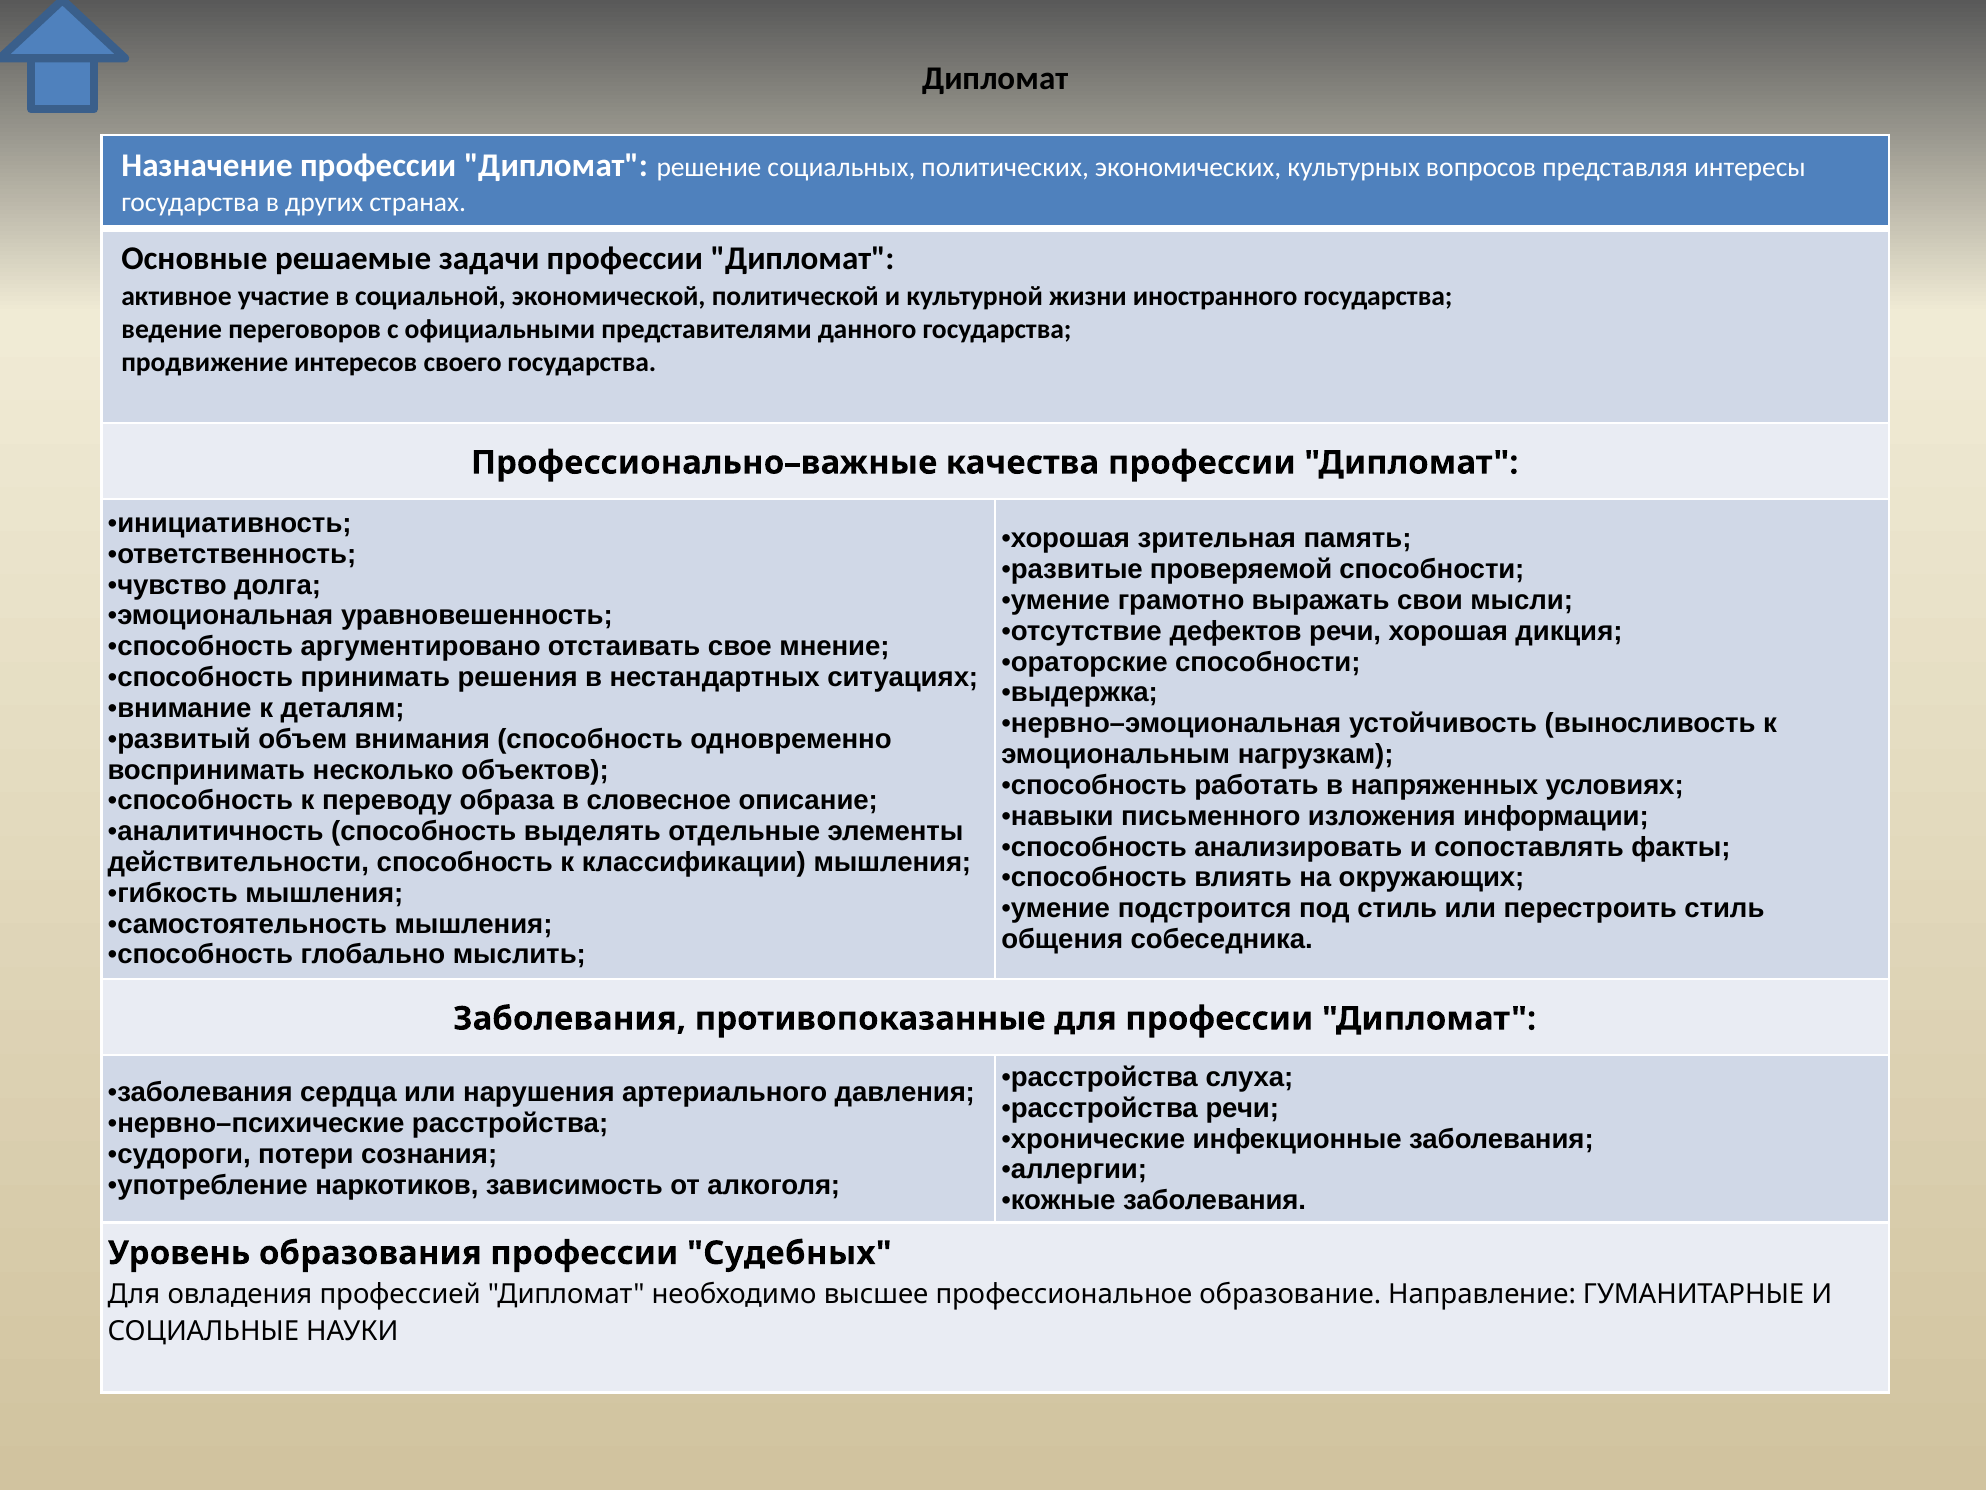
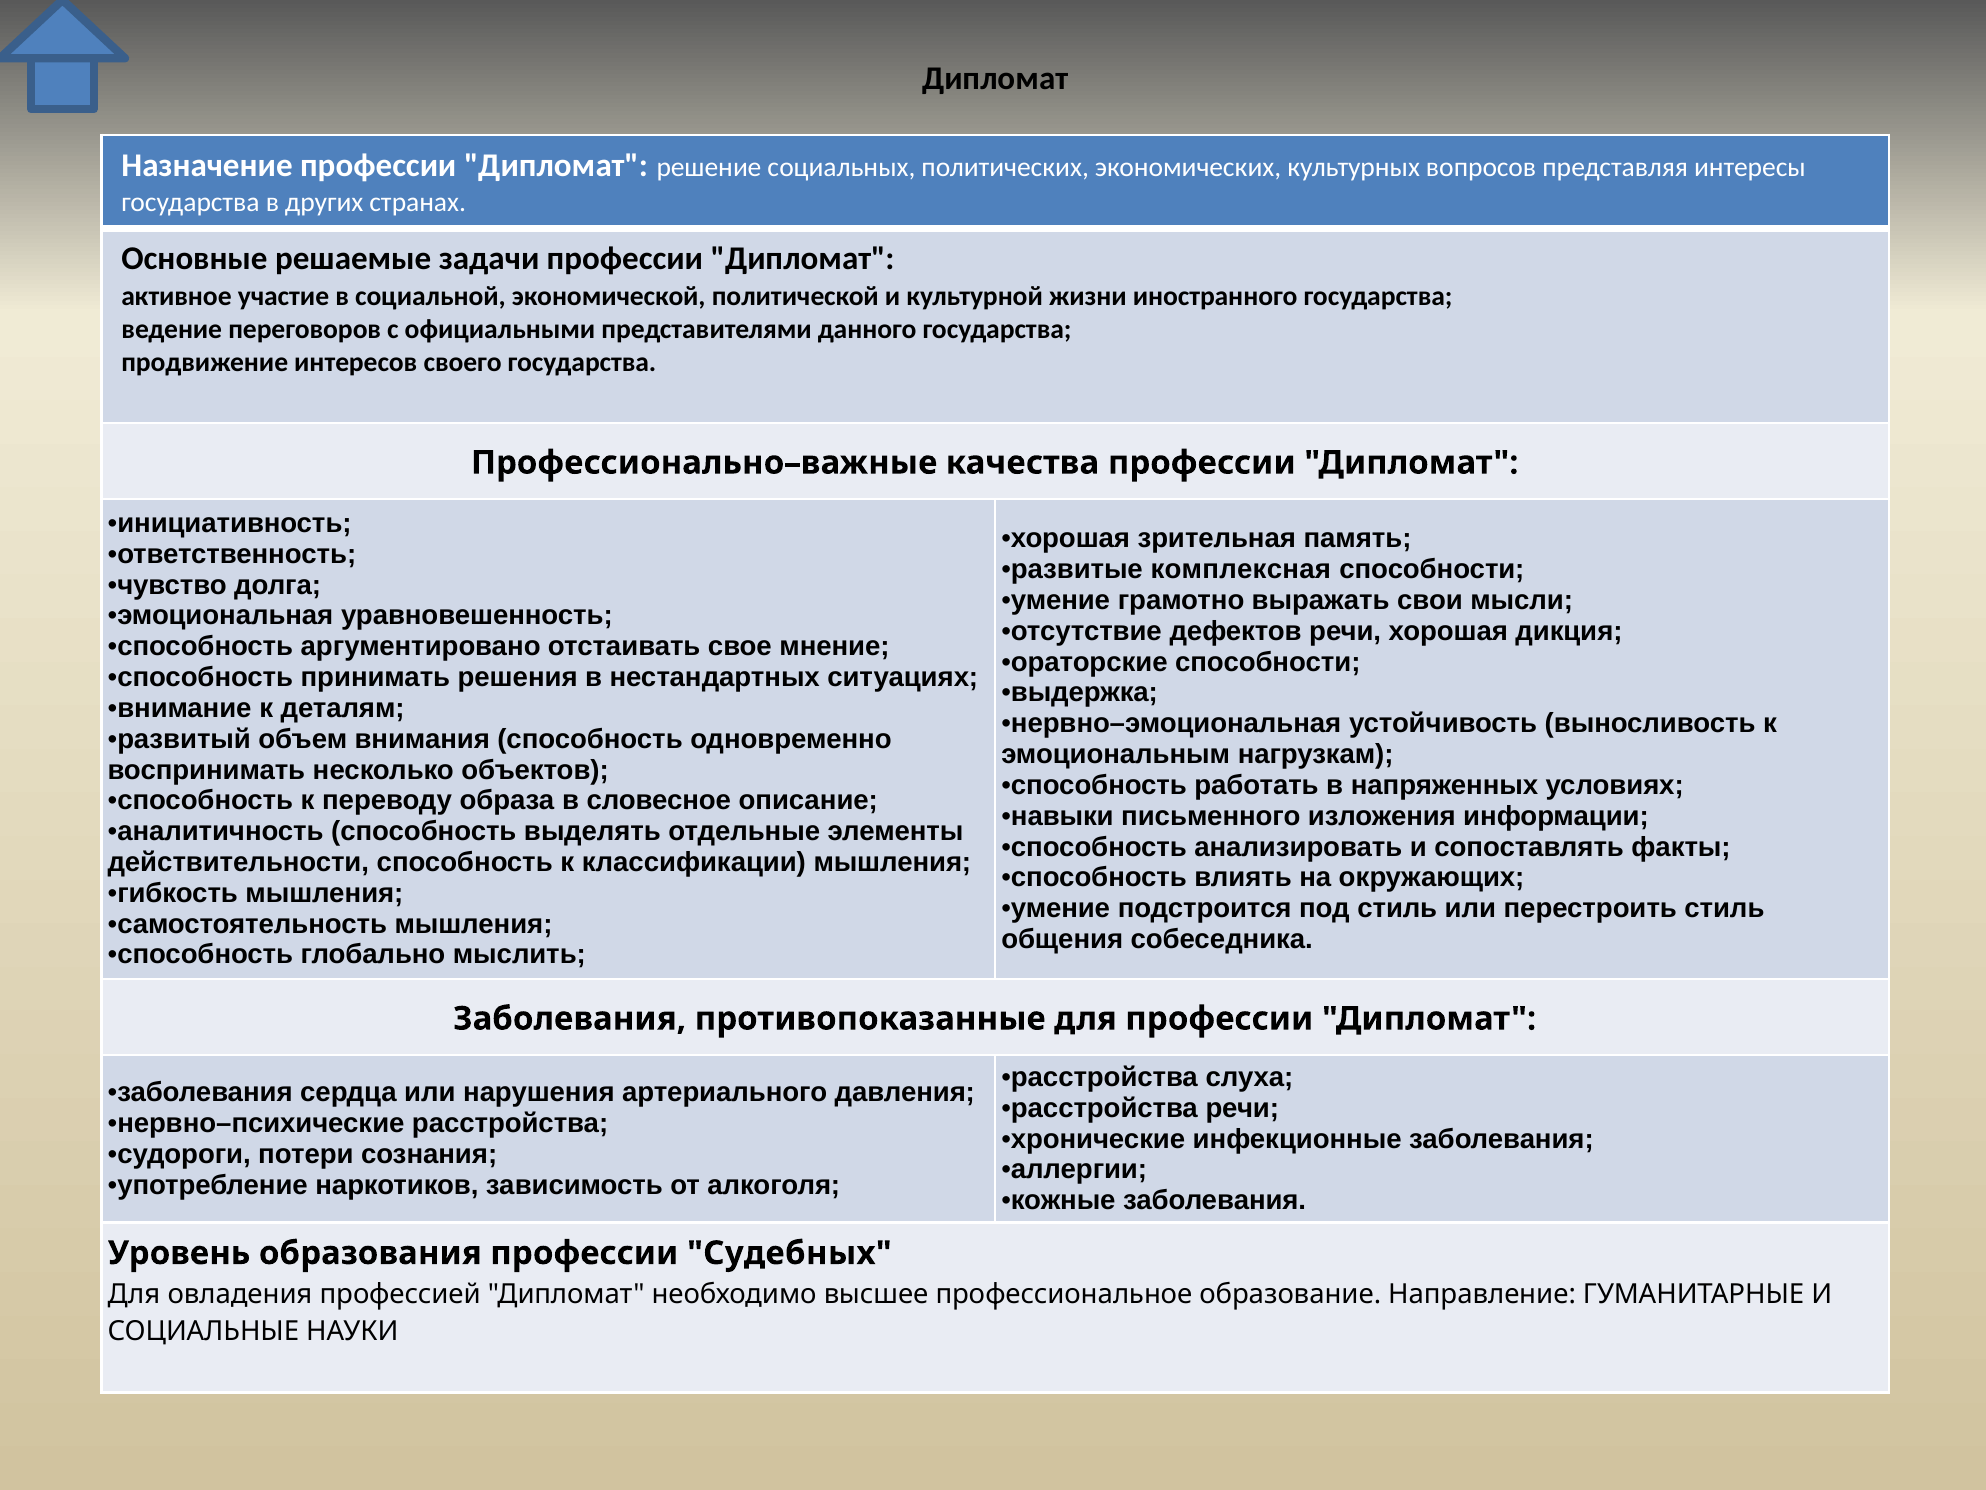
проверяемой: проверяемой -> комплексная (1241, 569)
